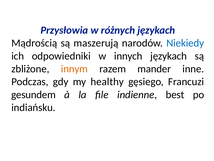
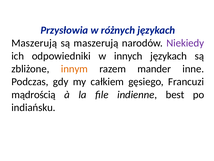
Mądrością: Mądrością -> Maszerują (34, 43)
Niekiedy colour: blue -> purple (185, 43)
healthy: healthy -> całkiem (107, 82)
gesundem: gesundem -> mądrością (33, 94)
